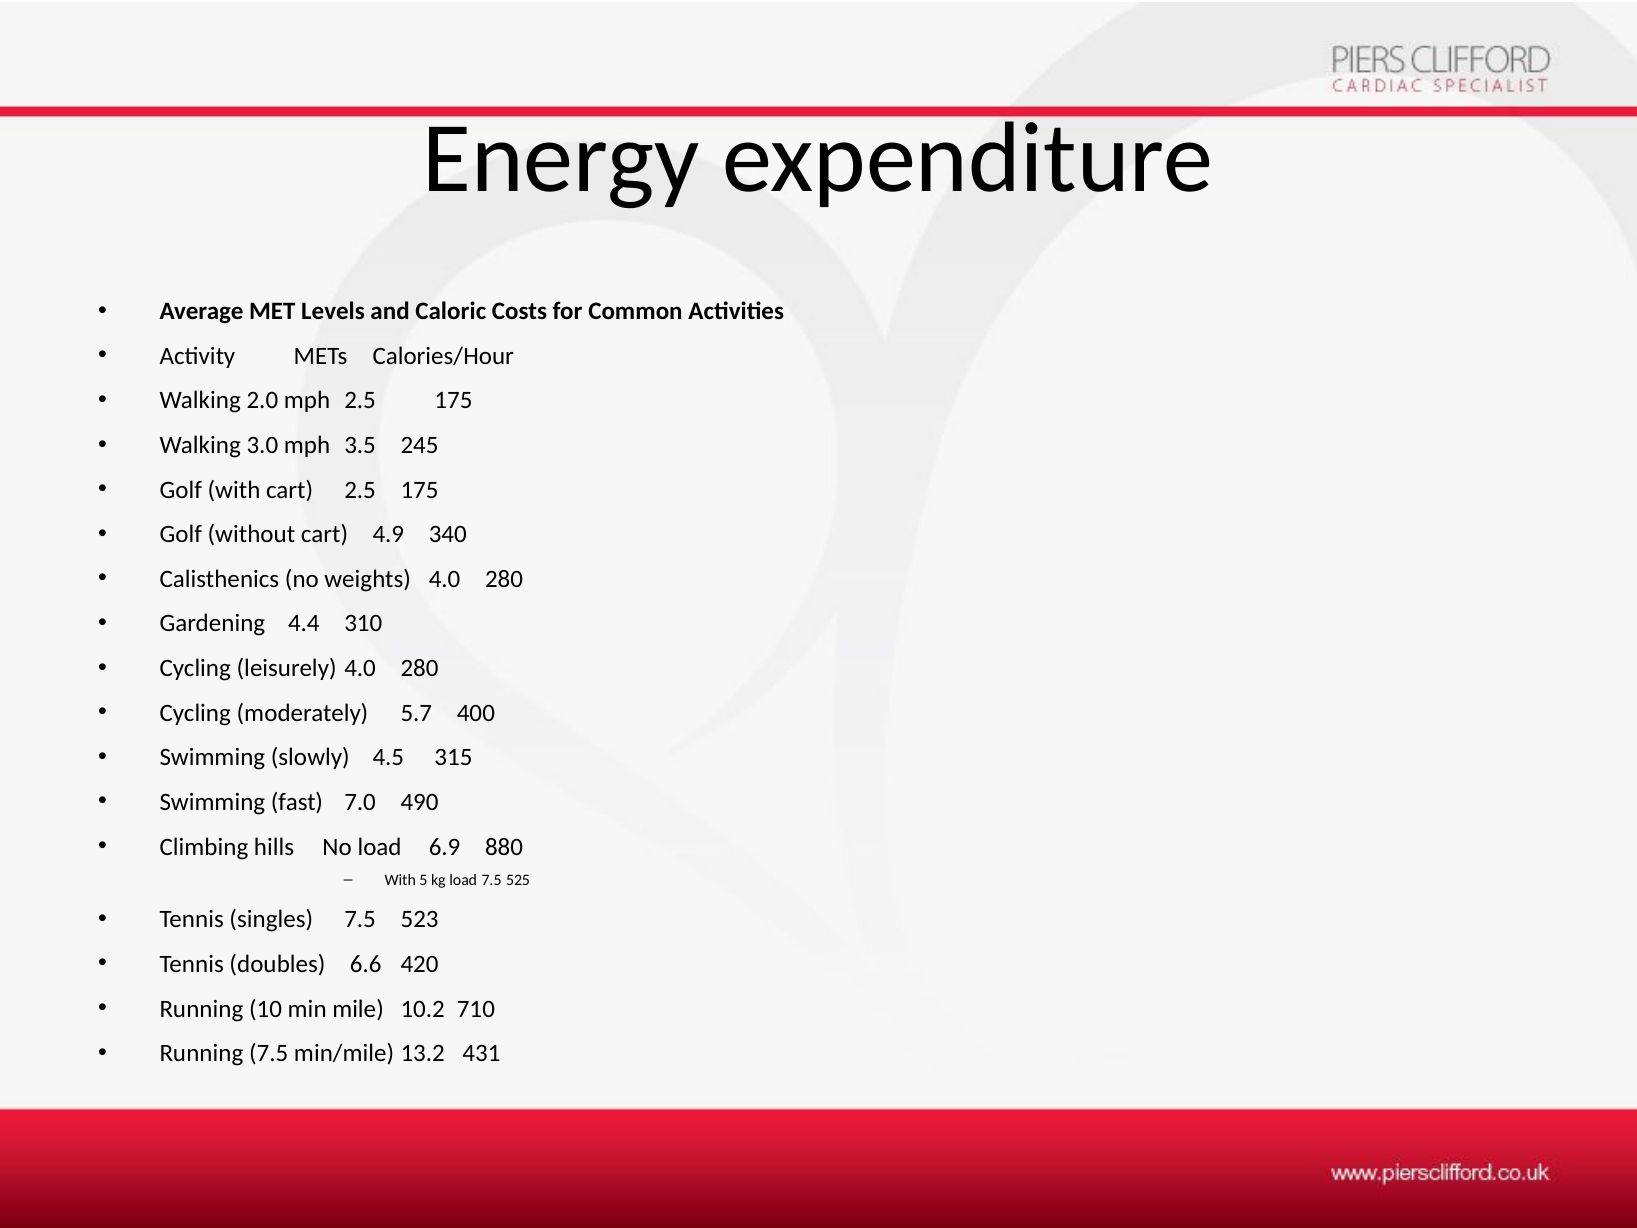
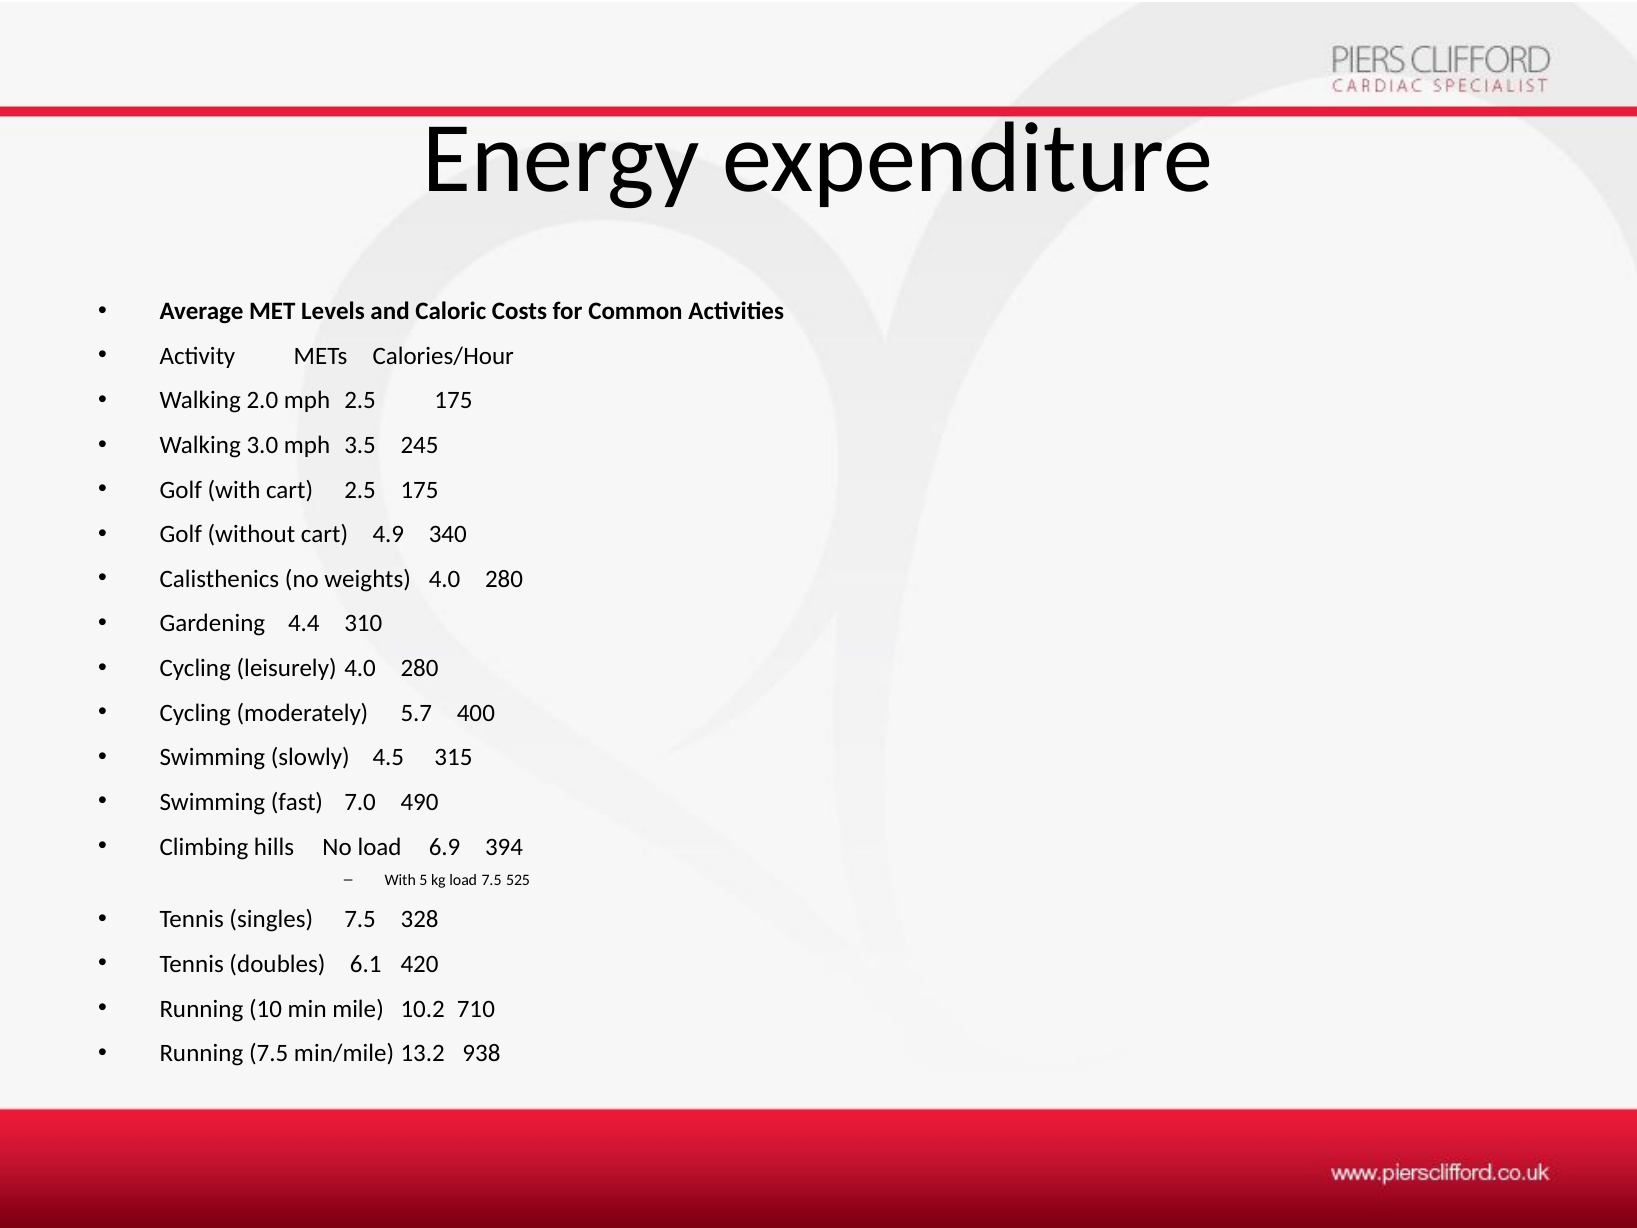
880: 880 -> 394 (504, 847)
523: 523 -> 328 (420, 919)
6.6: 6.6 -> 6.1 (366, 964)
431: 431 -> 938 (481, 1053)
